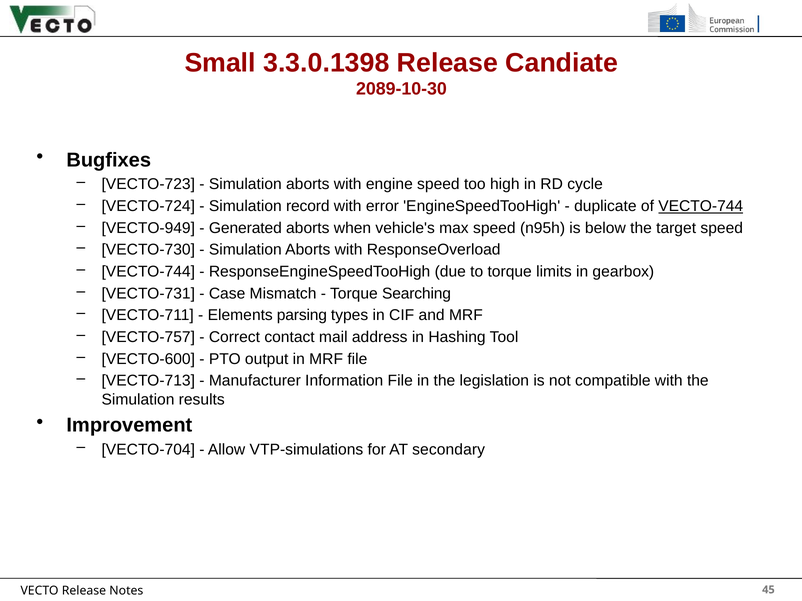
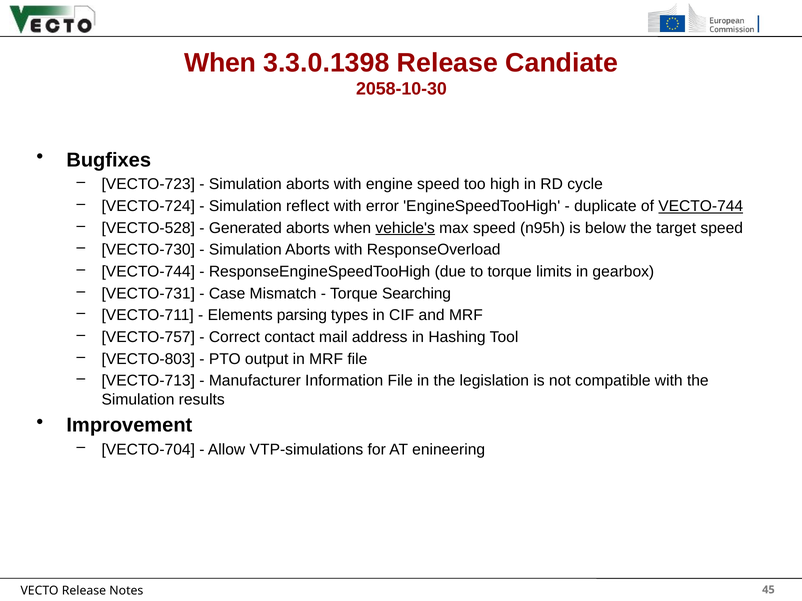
Small: Small -> When (220, 63)
2089-10-30: 2089-10-30 -> 2058-10-30 (401, 89)
record: record -> reflect (308, 206)
VECTO-949: VECTO-949 -> VECTO-528 (148, 228)
vehicle's underline: none -> present (405, 228)
VECTO-600: VECTO-600 -> VECTO-803 (148, 359)
secondary: secondary -> enineering (449, 450)
